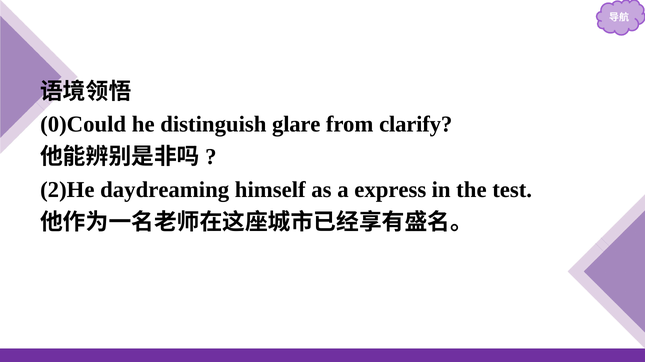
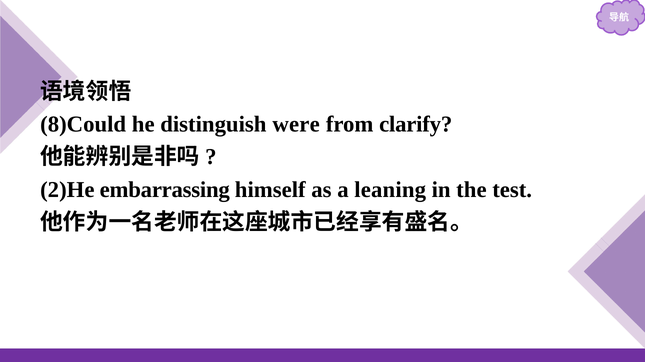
0)Could: 0)Could -> 8)Could (83, 124)
glare: glare -> were (296, 124)
daydreaming: daydreaming -> embarrassing (165, 190)
express: express -> leaning (390, 190)
